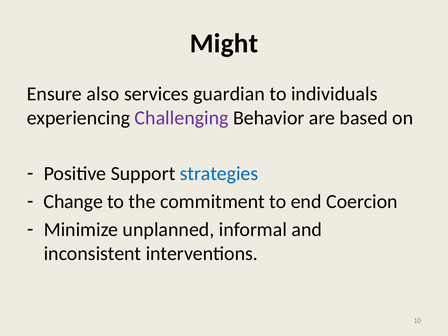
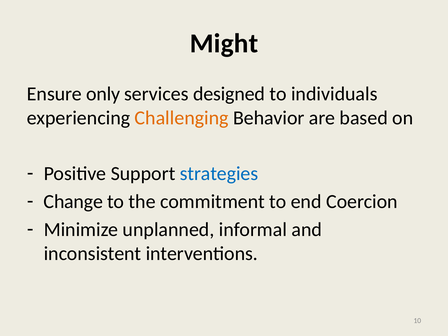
also: also -> only (103, 94)
guardian: guardian -> designed (229, 94)
Challenging colour: purple -> orange (182, 118)
